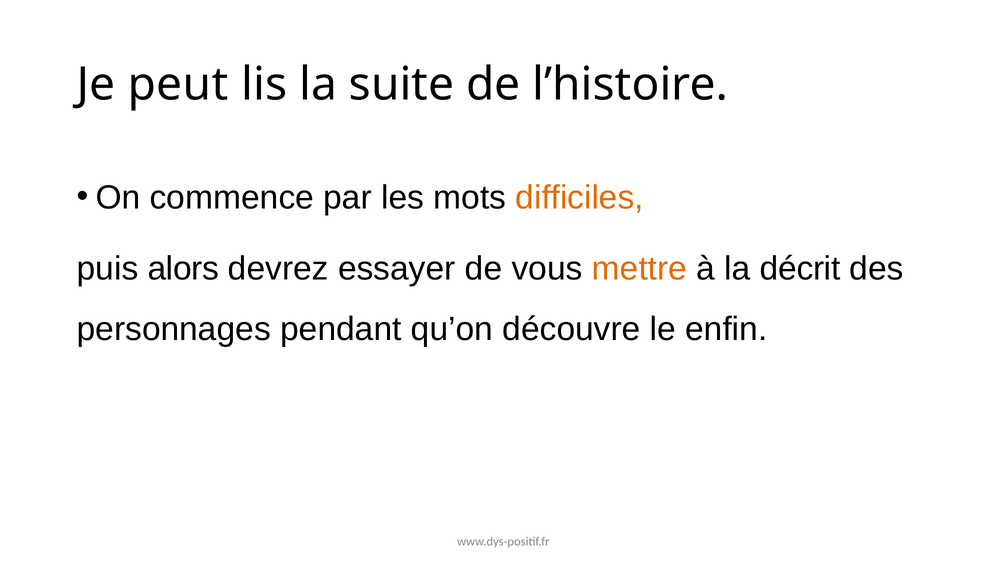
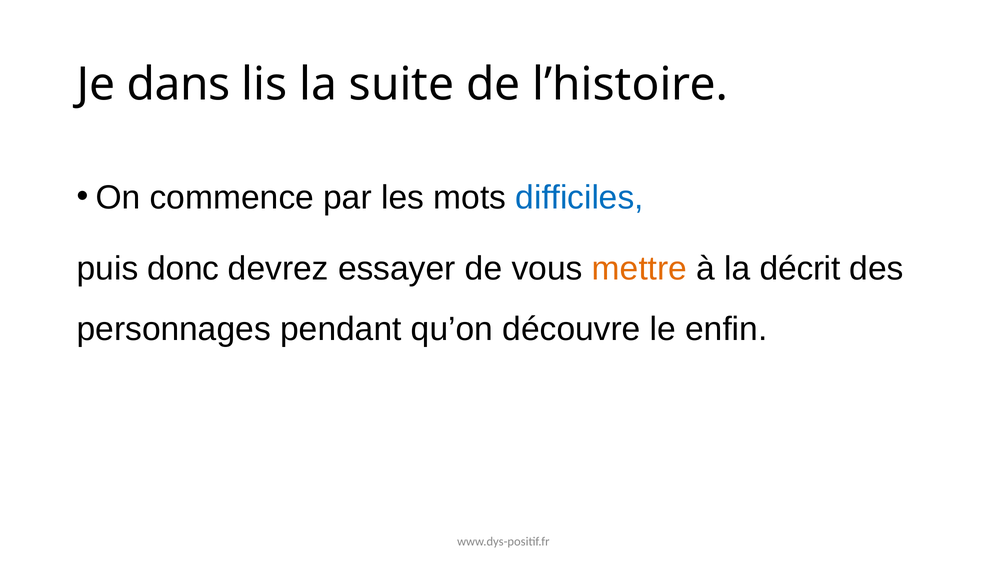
peut: peut -> dans (179, 85)
difficiles colour: orange -> blue (580, 197)
alors: alors -> donc (183, 268)
